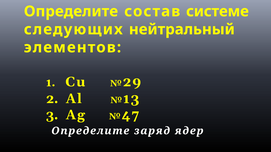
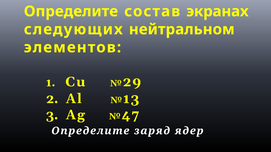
системе: системе -> экранах (217, 11)
нейтральный: нейтральный -> нейтральном (182, 29)
